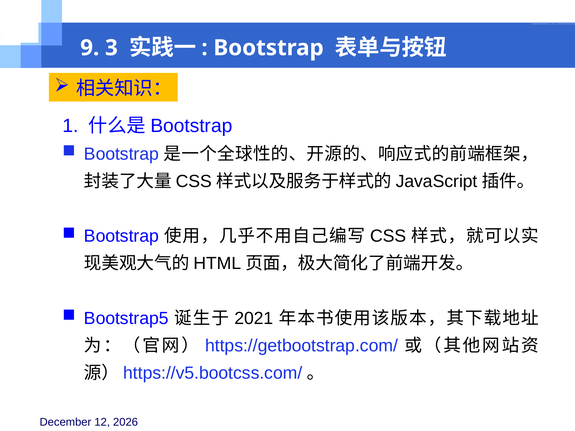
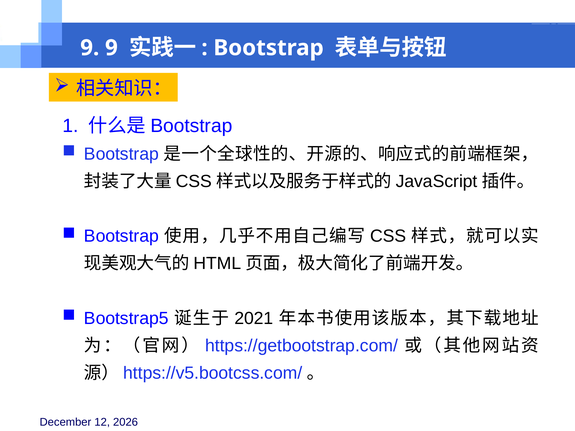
9 3: 3 -> 9 (111, 48)
